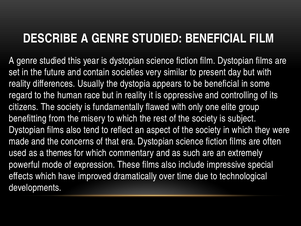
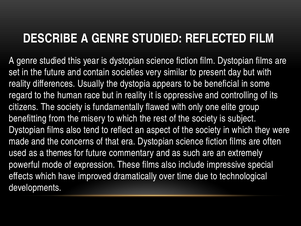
STUDIED BENEFICIAL: BENEFICIAL -> REFLECTED (216, 39)
for which: which -> future (96, 153)
